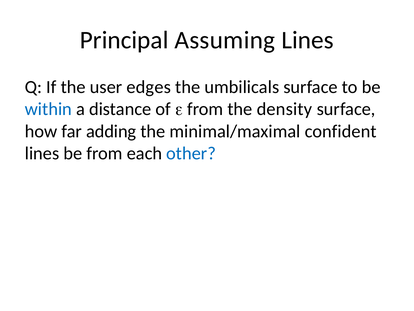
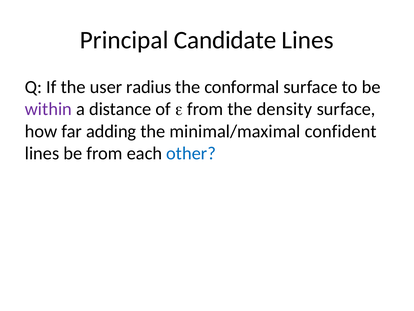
Assuming: Assuming -> Candidate (225, 40)
edges: edges -> radius (149, 87)
umbilicals: umbilicals -> conformal (242, 87)
within colour: blue -> purple (48, 109)
